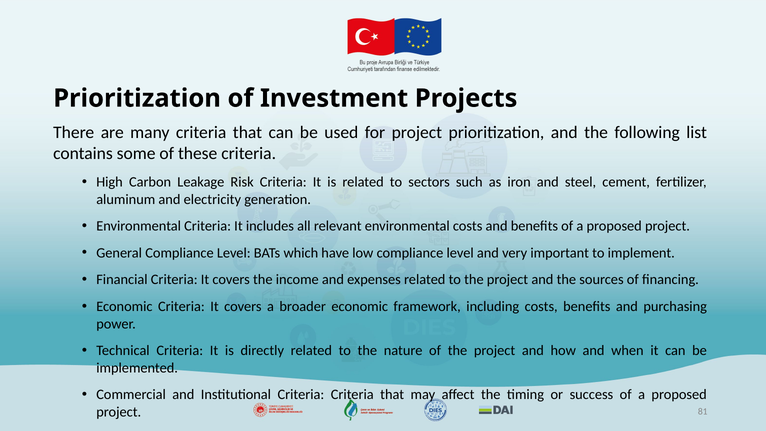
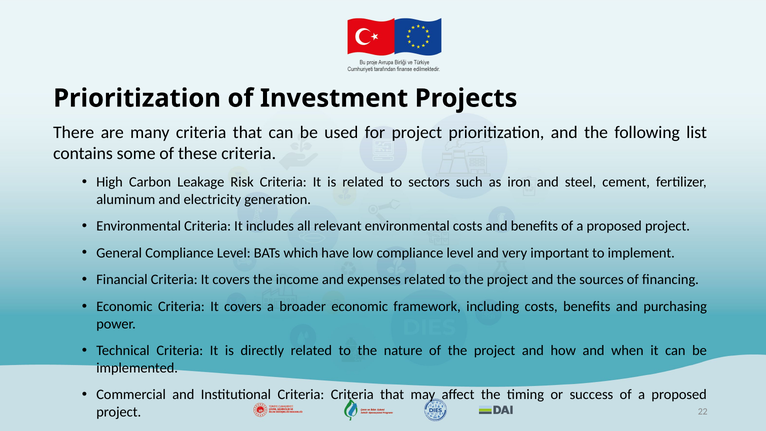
81: 81 -> 22 (703, 411)
